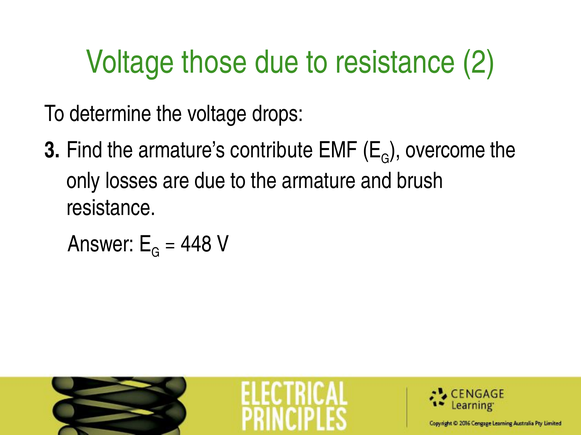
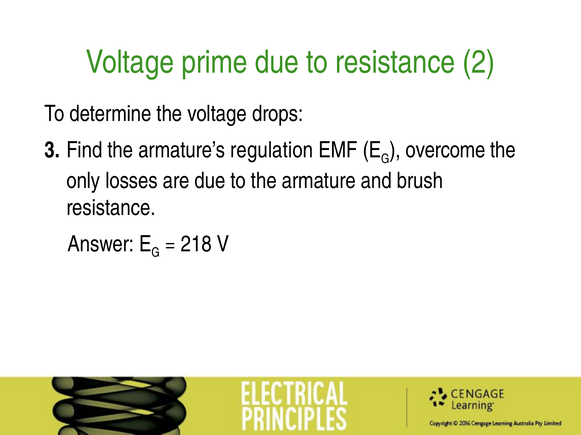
those: those -> prime (215, 62)
contribute: contribute -> regulation (272, 150)
448: 448 -> 218 (196, 244)
